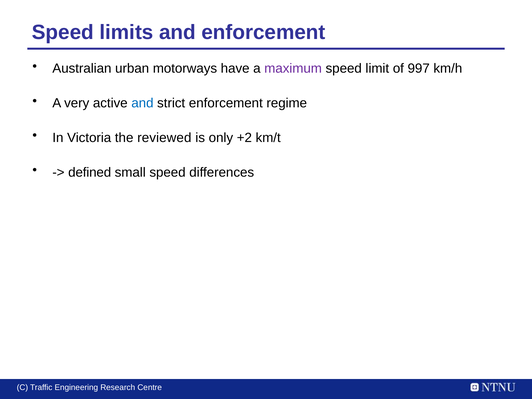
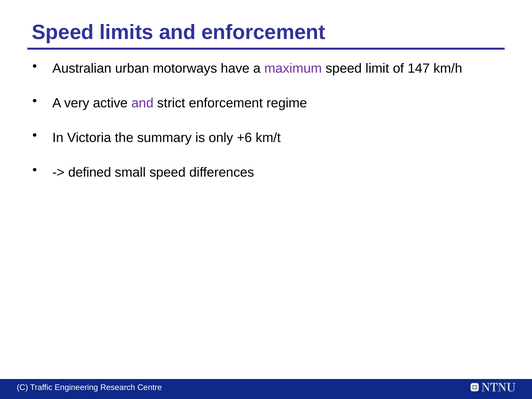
997: 997 -> 147 (419, 69)
and colour: blue -> purple (142, 103)
reviewed: reviewed -> summary (164, 138)
+2: +2 -> +6 (244, 138)
